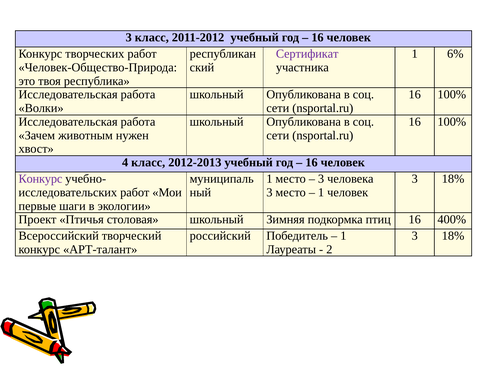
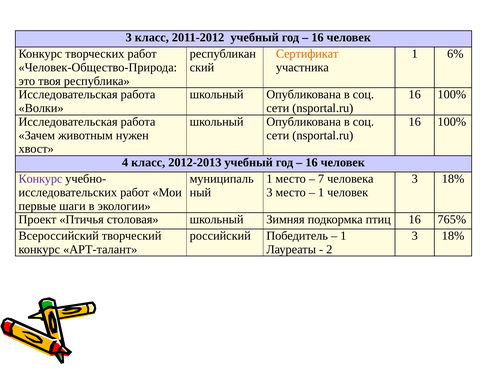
Сертификат colour: purple -> orange (307, 54)
3: 3 -> 7 (321, 179)
400%: 400% -> 765% (452, 220)
